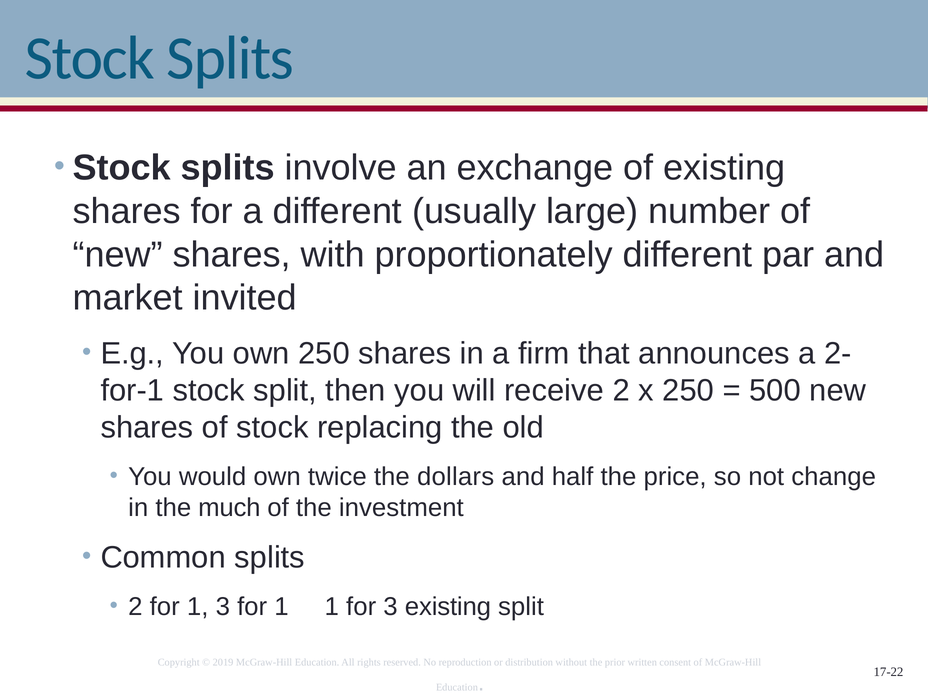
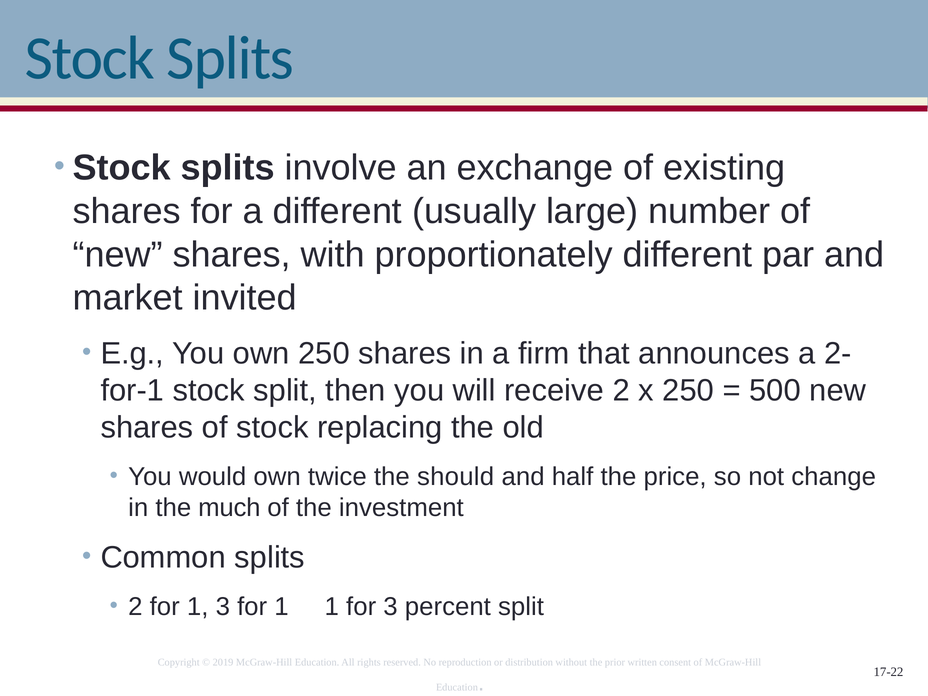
dollars: dollars -> should (456, 477)
3 existing: existing -> percent (448, 607)
